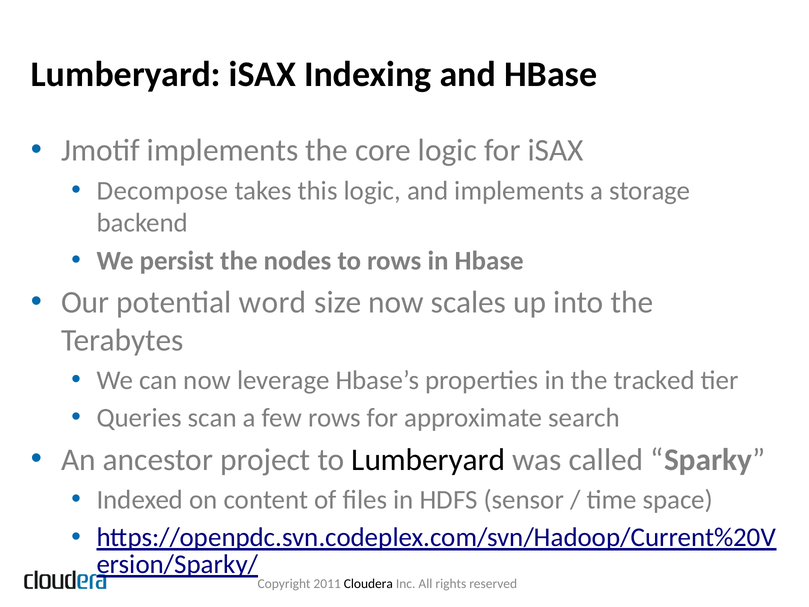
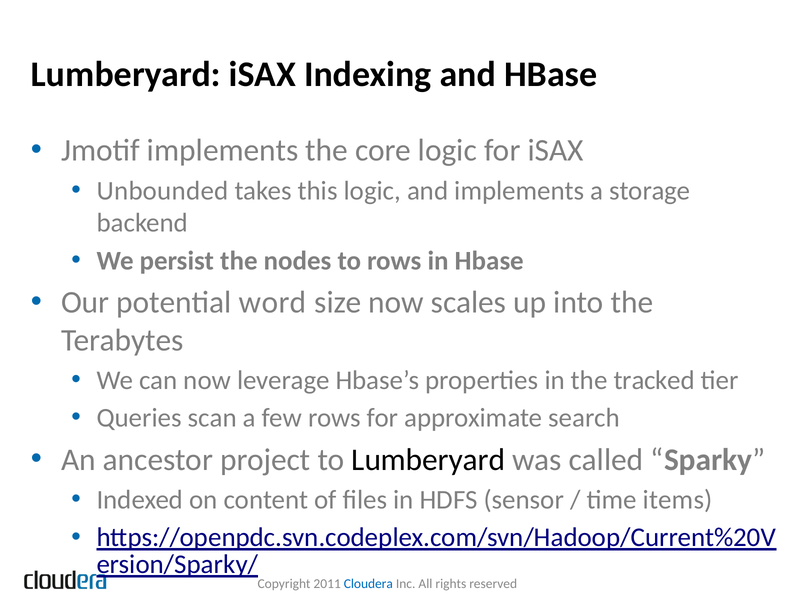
Decompose: Decompose -> Unbounded (162, 191)
space: space -> items (678, 500)
Cloudera colour: black -> blue (368, 583)
